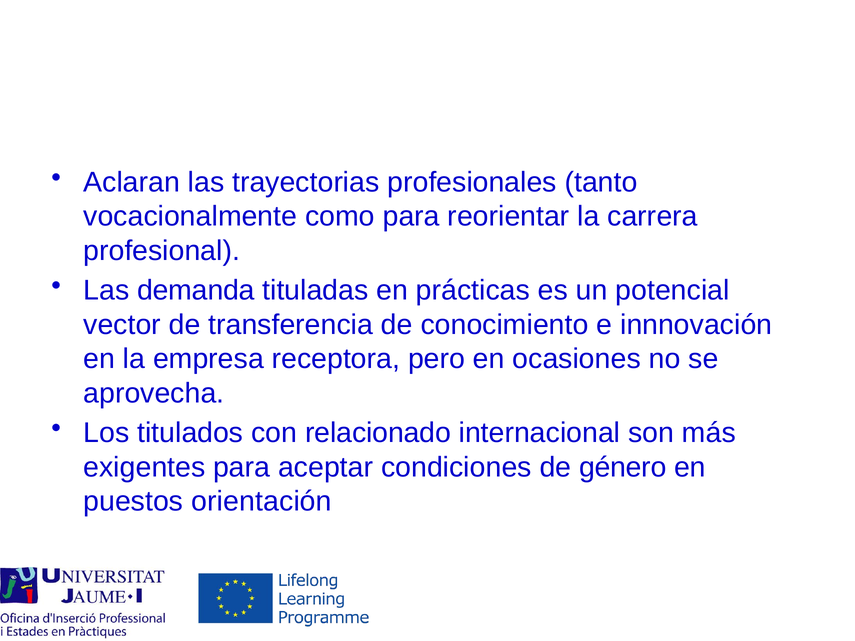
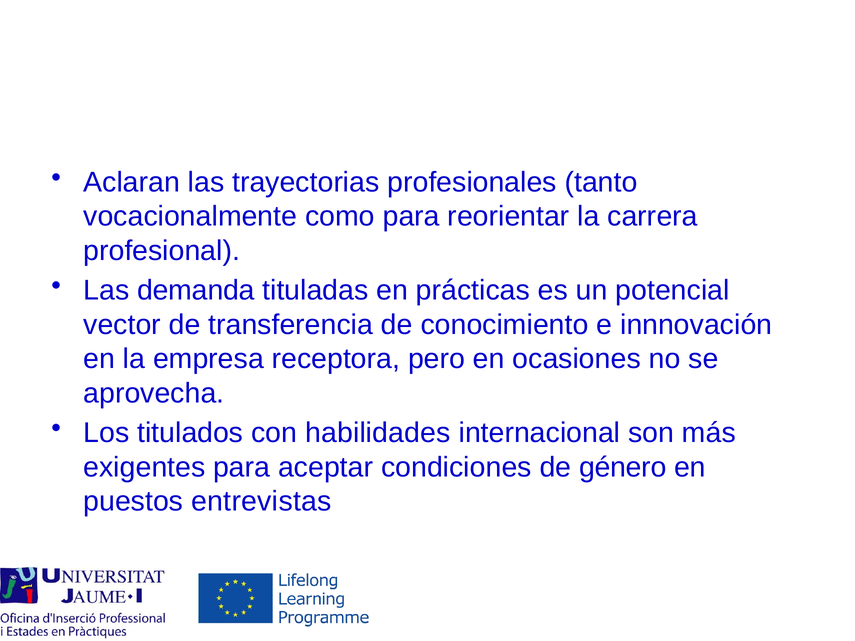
relacionado: relacionado -> habilidades (378, 433)
orientación: orientación -> entrevistas (261, 502)
